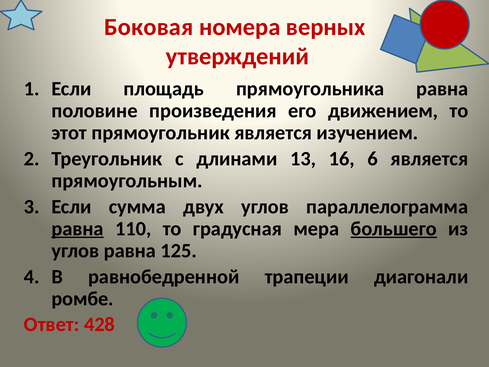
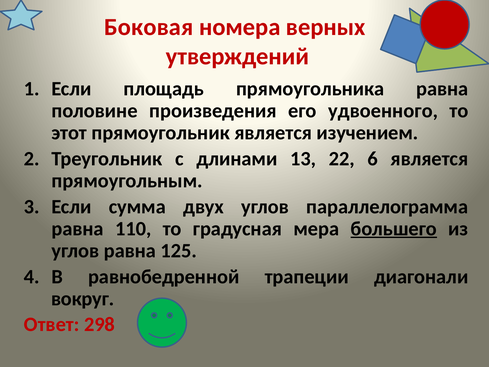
движением: движением -> удвоенного (383, 111)
16: 16 -> 22 (342, 159)
равна underline: present -> none (78, 229)
ромбе: ромбе -> вокруг (83, 298)
428: 428 -> 298 (100, 324)
